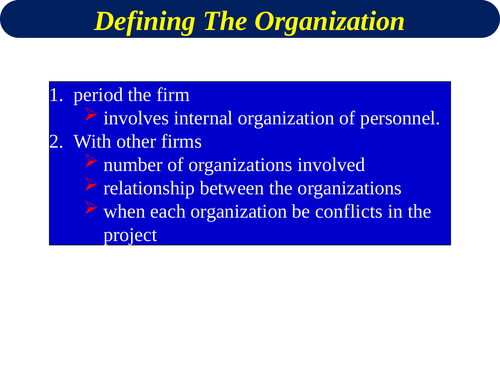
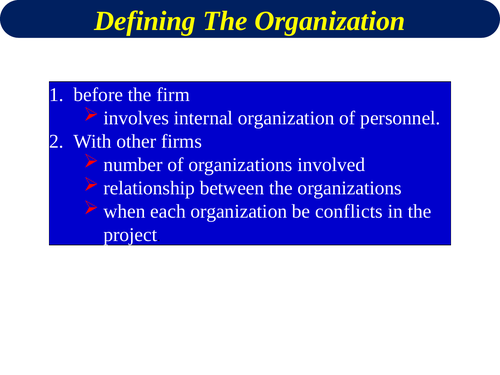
period: period -> before (98, 95)
